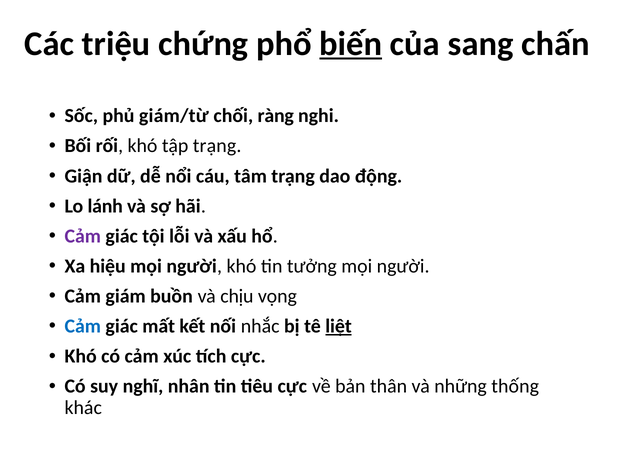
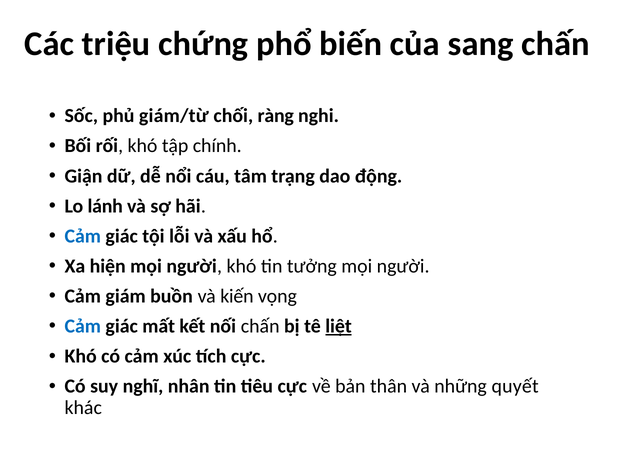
biến underline: present -> none (351, 44)
tập trạng: trạng -> chính (217, 146)
Cảm colour: purple -> blue (83, 236)
hiệu: hiệu -> hiện (108, 266)
chịu: chịu -> kiến (237, 297)
nối nhắc: nhắc -> chấn (260, 327)
thống: thống -> quyết (515, 387)
